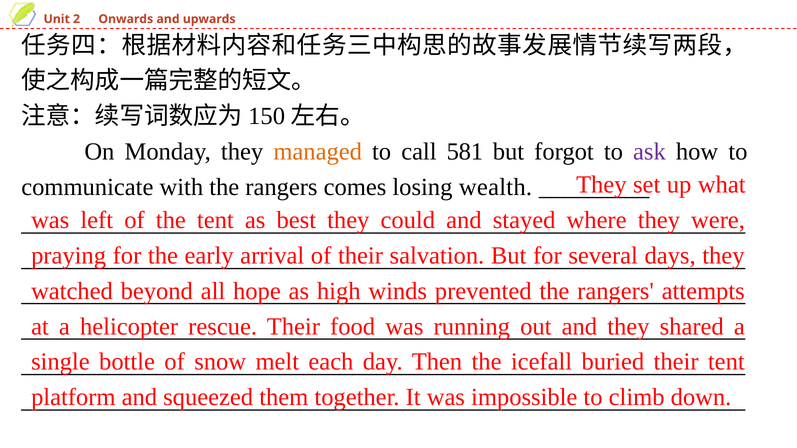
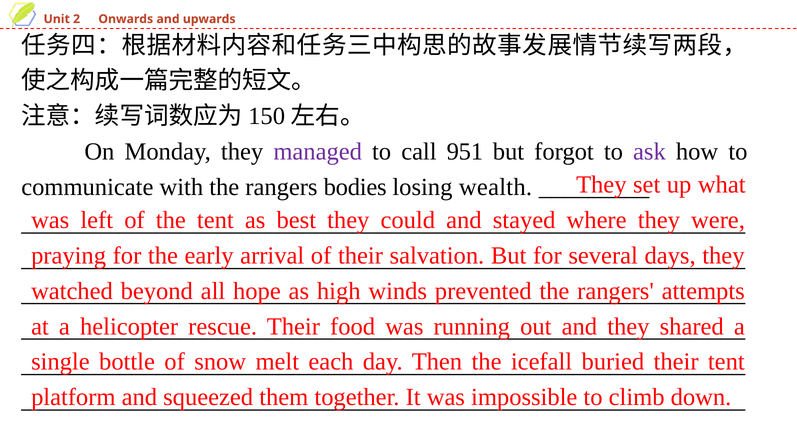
managed colour: orange -> purple (318, 152)
581: 581 -> 951 (465, 152)
comes: comes -> bodies (355, 187)
